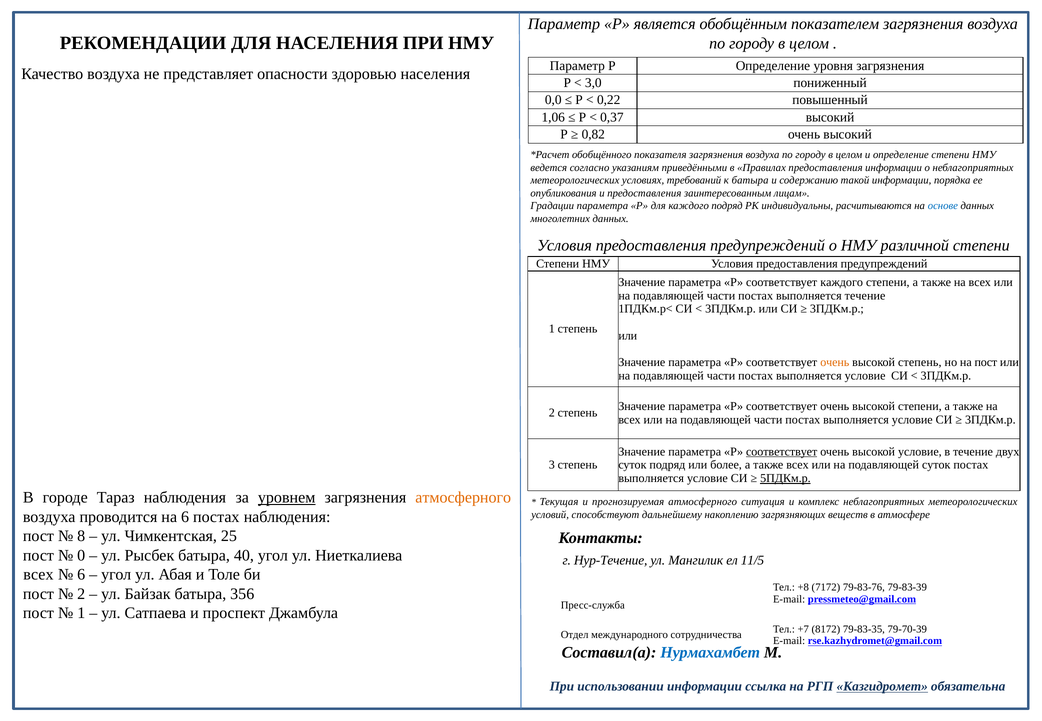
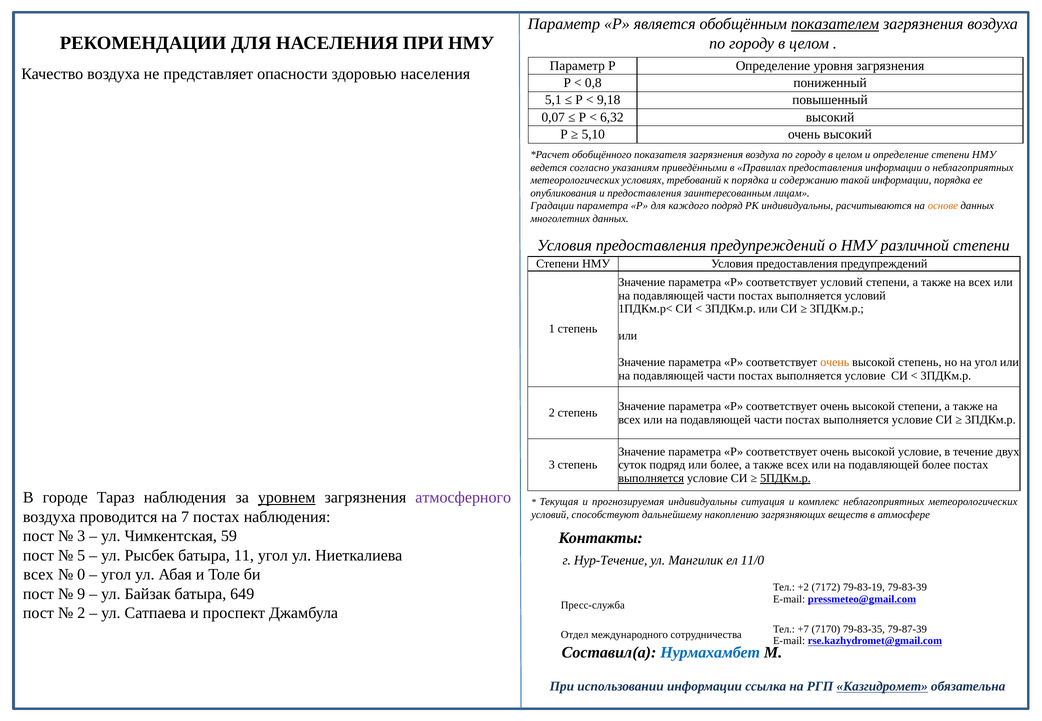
показателем underline: none -> present (835, 24)
3,0: 3,0 -> 0,8 (593, 83)
0,0: 0,0 -> 5,1 (553, 100)
0,22: 0,22 -> 9,18 (609, 100)
1,06: 1,06 -> 0,07 (553, 117)
0,37: 0,37 -> 6,32 (612, 117)
0,82: 0,82 -> 5,10 (593, 134)
к батыра: батыра -> порядка (750, 180)
основе colour: blue -> orange (943, 206)
соответствует каждого: каждого -> условий (842, 282)
выполняется течение: течение -> условий (865, 296)
на пост: пост -> угол (986, 362)
соответствует underline: present -> none (782, 452)
подавляющей суток: суток -> более (936, 465)
выполняется underline: none -> present (651, 479)
атмосферного colour: orange -> purple (463, 498)
прогнозируемая атмосферного: атмосферного -> индивидуальны (703, 502)
на 6: 6 -> 7 (185, 517)
8: 8 -> 3 (81, 536)
25: 25 -> 59 (229, 536)
0: 0 -> 5 (81, 556)
40: 40 -> 11 (244, 556)
11/5: 11/5 -> 11/0 (752, 561)
6: 6 -> 0 (81, 575)
+8: +8 -> +2 (803, 588)
79-83-76: 79-83-76 -> 79-83-19 (864, 588)
2: 2 -> 9 (81, 594)
356: 356 -> 649 (242, 594)
1: 1 -> 2 (81, 613)
8172: 8172 -> 7170 (826, 629)
79-70-39: 79-70-39 -> 79-87-39 (907, 629)
